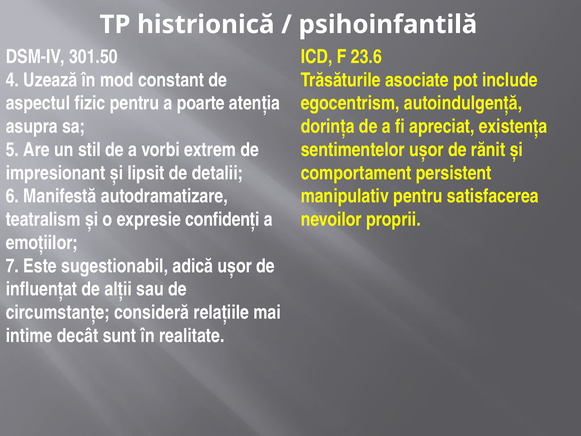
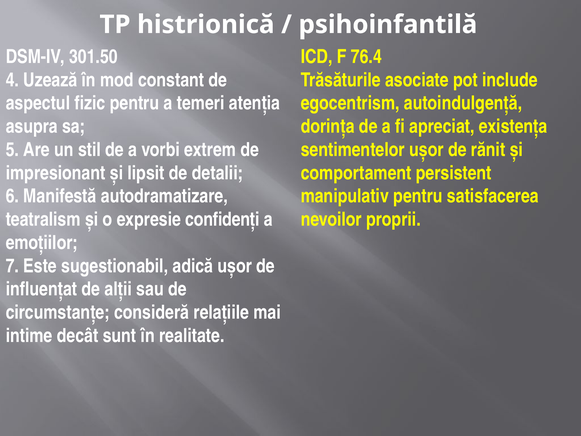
23.6: 23.6 -> 76.4 (366, 57)
poarte: poarte -> temeri (201, 103)
